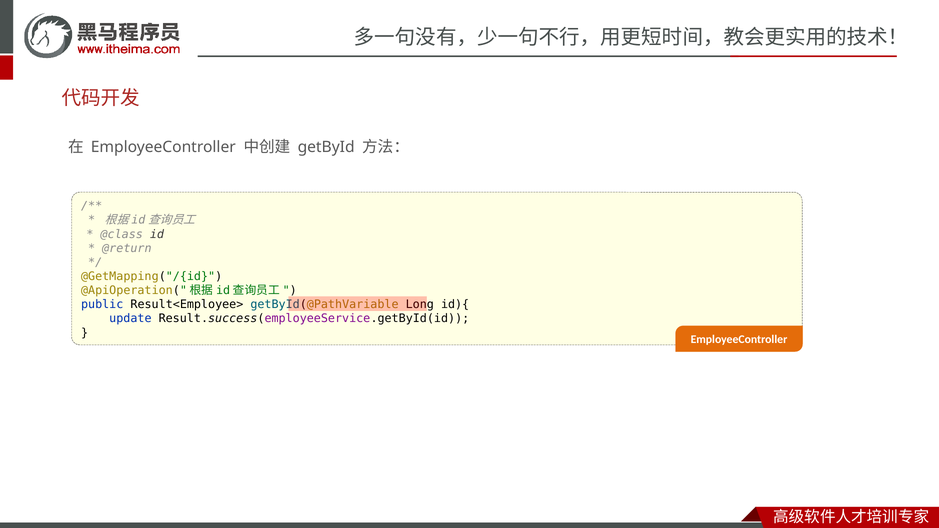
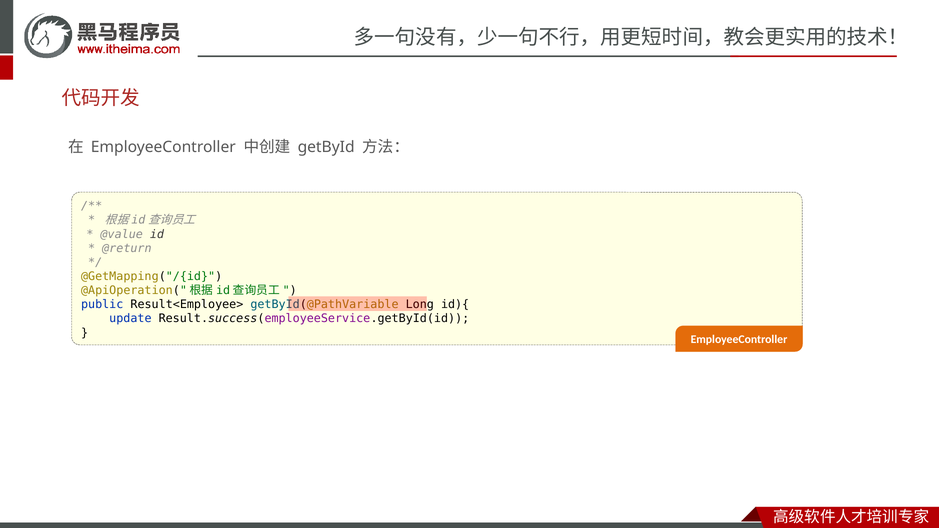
@class: @class -> @value (122, 234)
